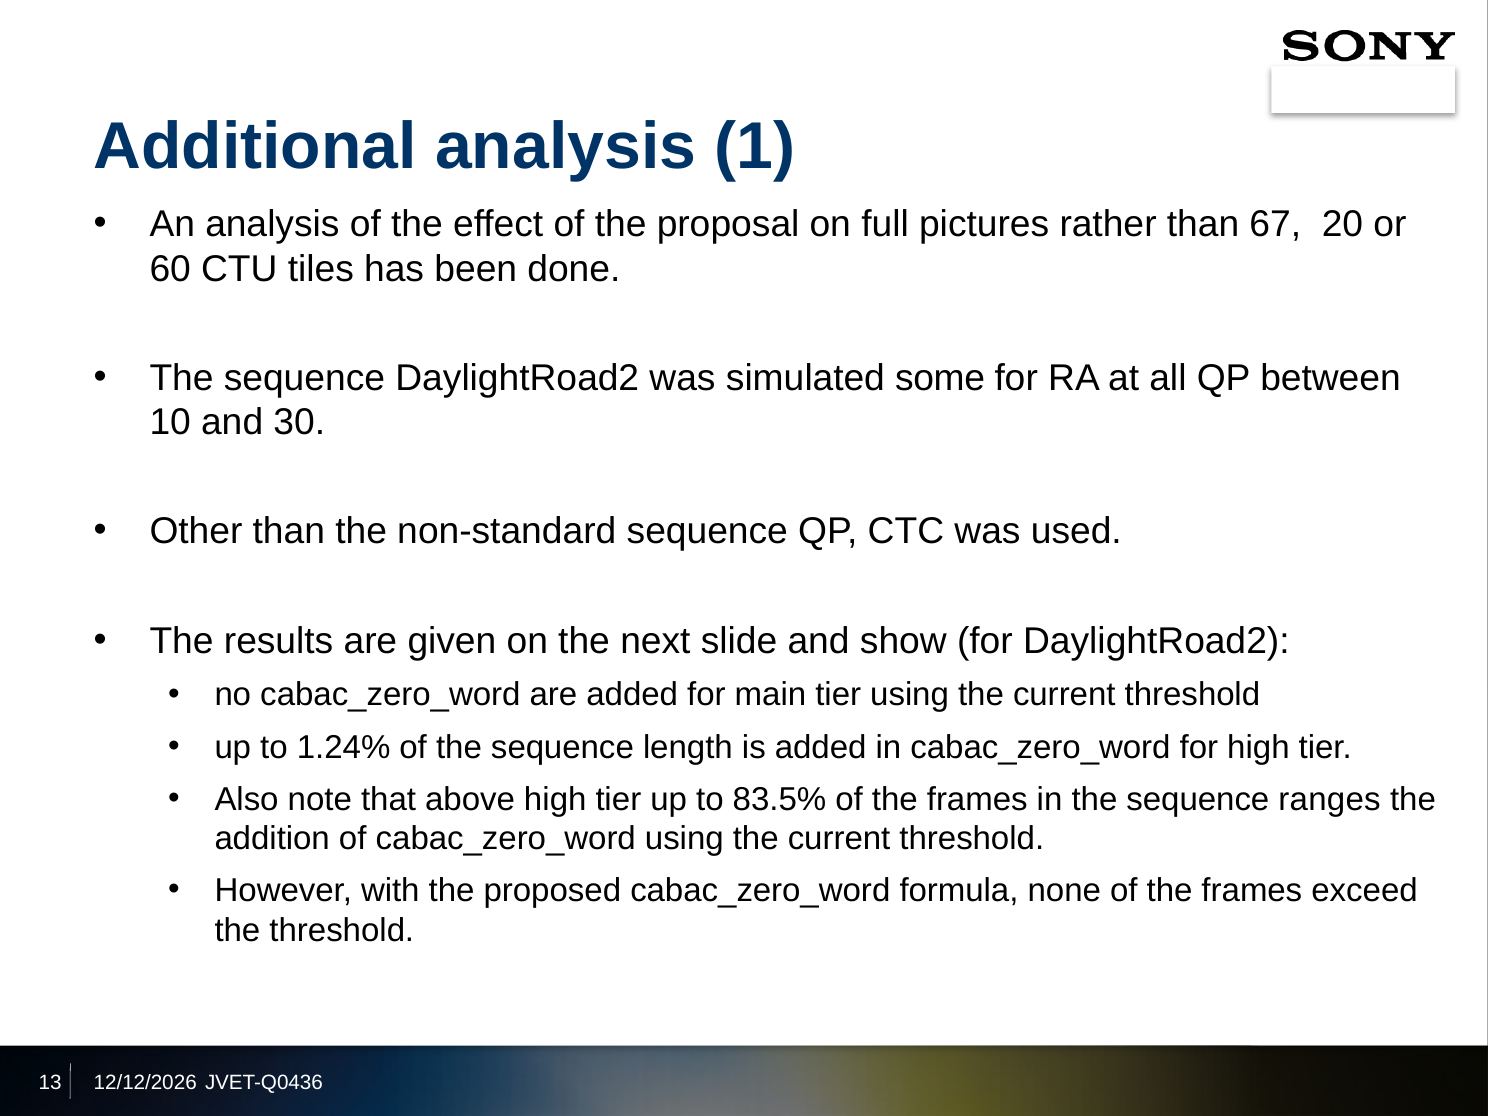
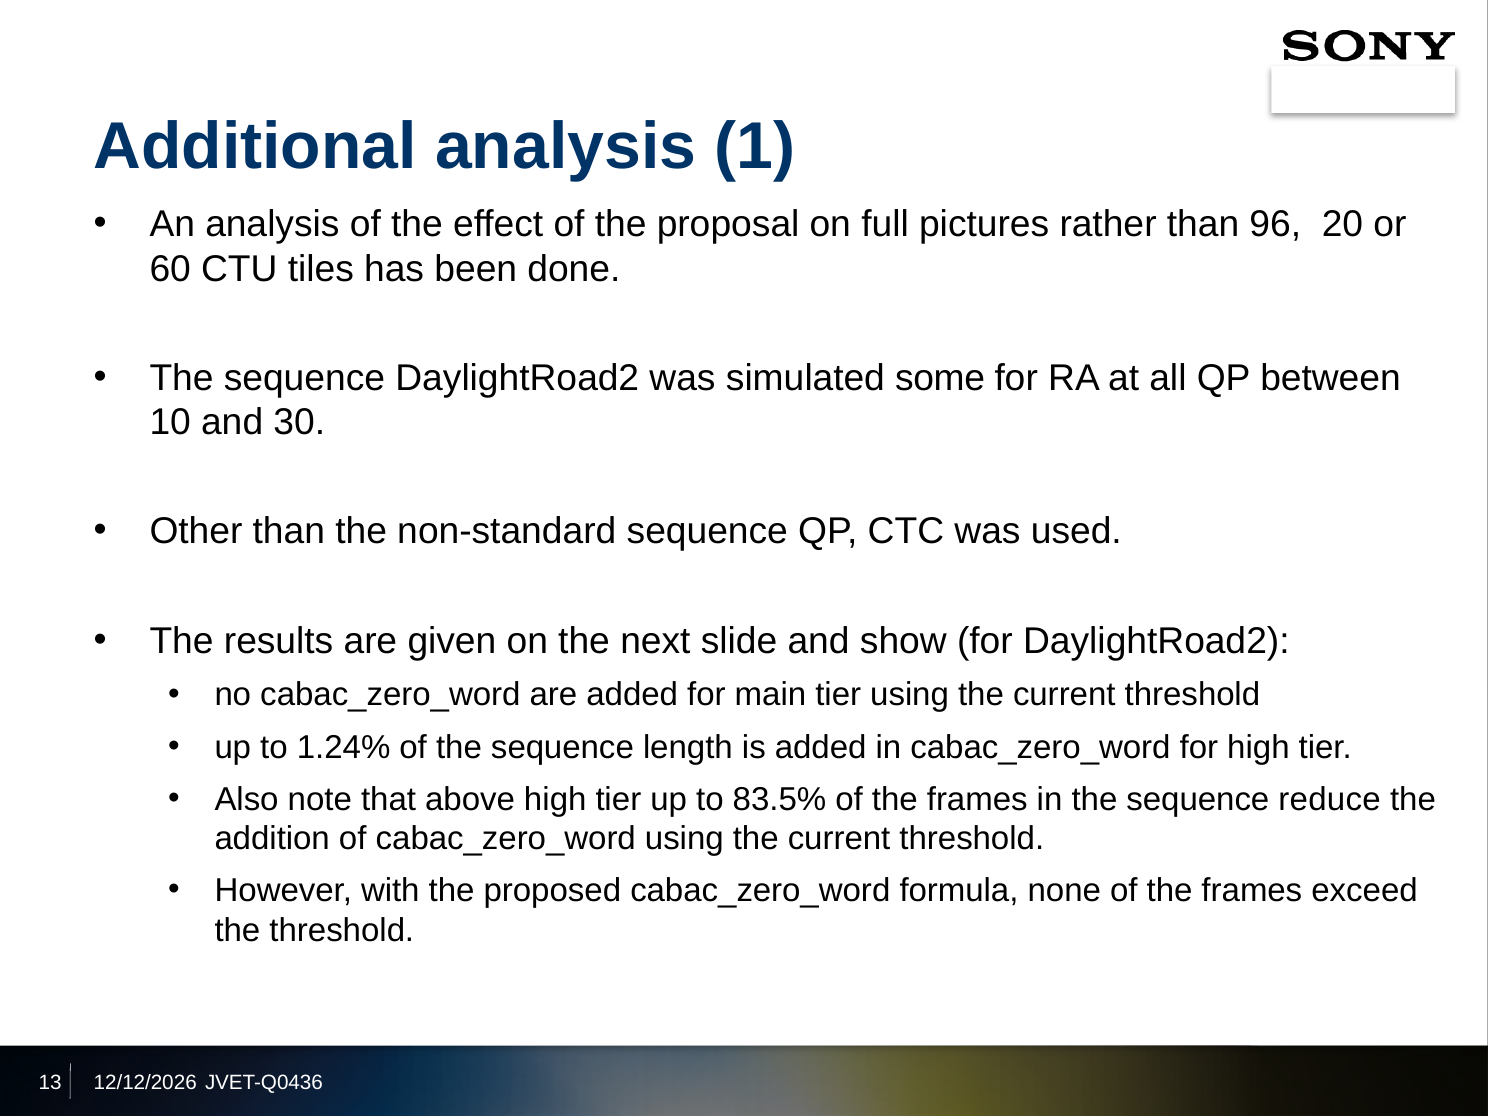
67: 67 -> 96 (1275, 224)
ranges: ranges -> reduce (1330, 799)
